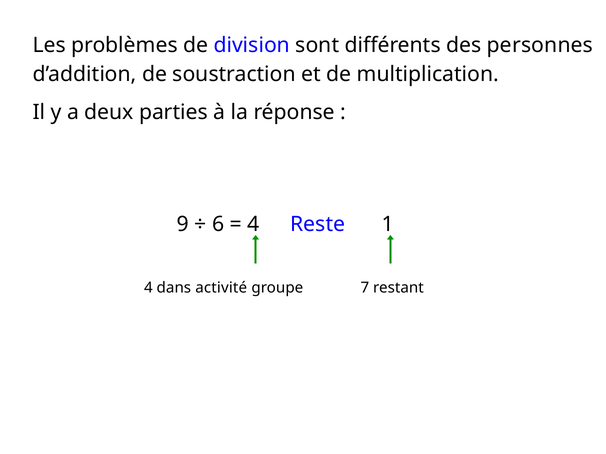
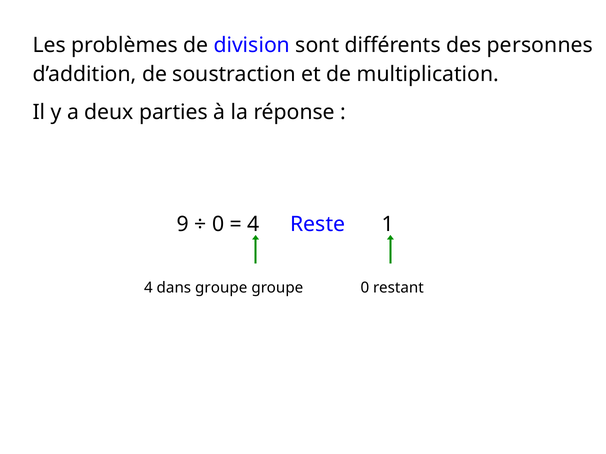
6: 6 -> 0 (218, 224)
dans activité: activité -> groupe (221, 288)
groupe 7: 7 -> 0 (365, 288)
